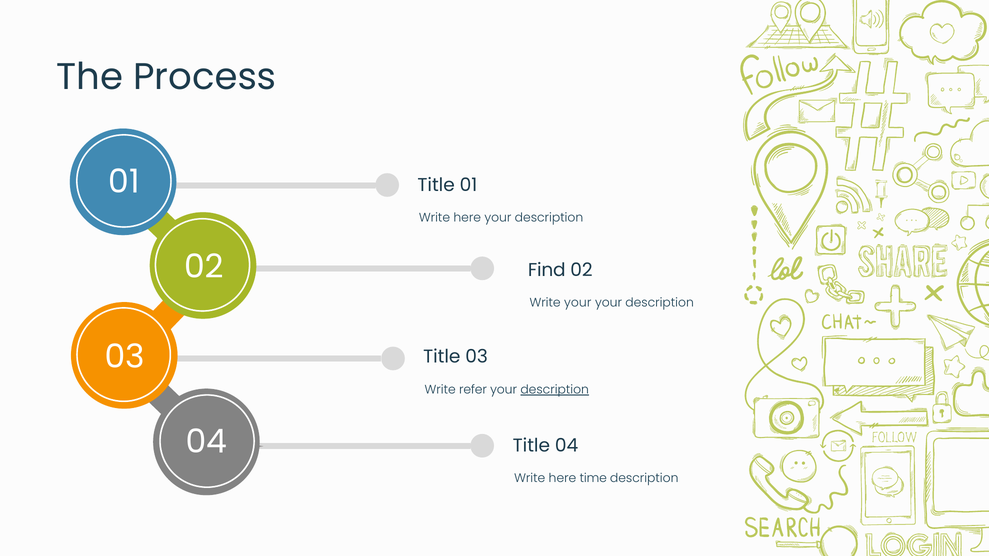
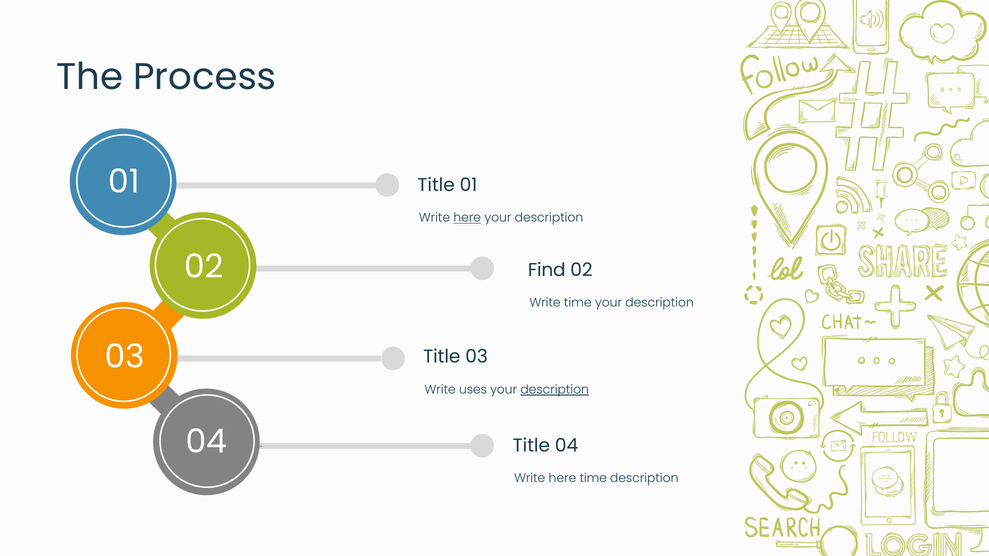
here underline: none -> present (467, 218)
Write your: your -> time (578, 303)
refer: refer -> uses (473, 390)
